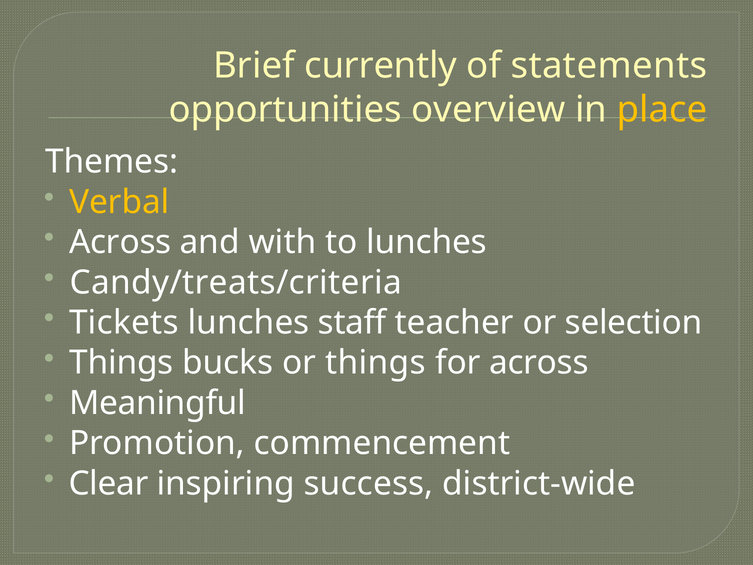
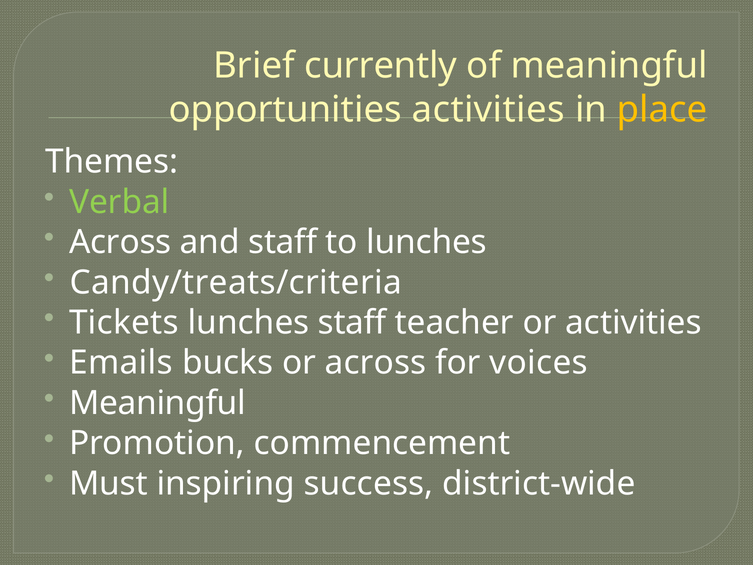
of statements: statements -> meaningful (609, 66)
opportunities overview: overview -> activities (488, 110)
Verbal colour: yellow -> light green (119, 202)
and with: with -> staff (283, 242)
or selection: selection -> activities (633, 323)
Things: Things -> Emails (121, 363)
or things: things -> across (376, 363)
for across: across -> voices (539, 363)
Clear: Clear -> Must (109, 483)
